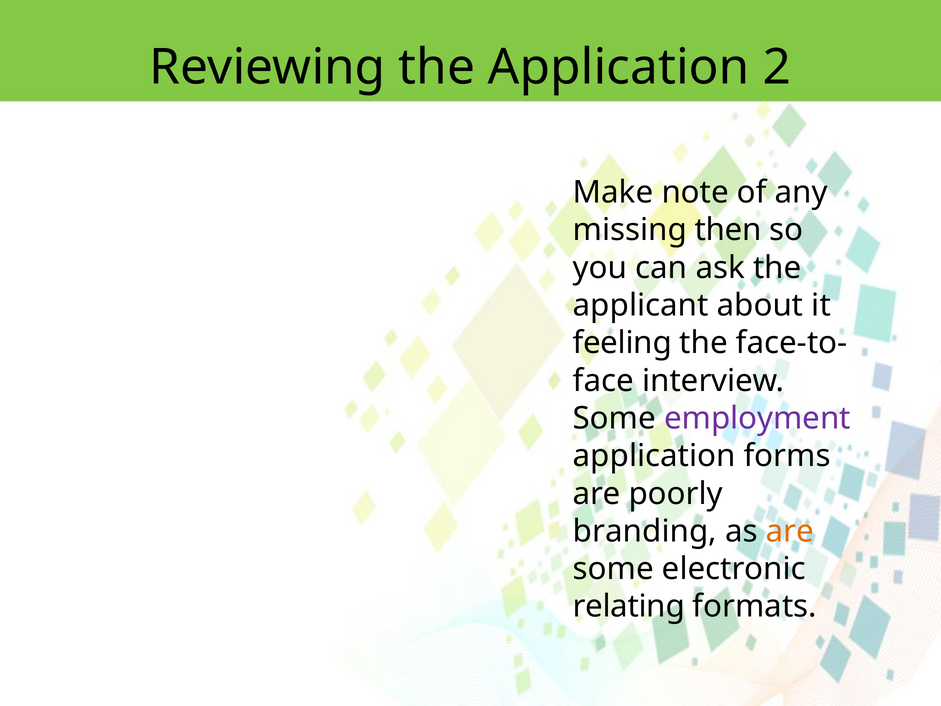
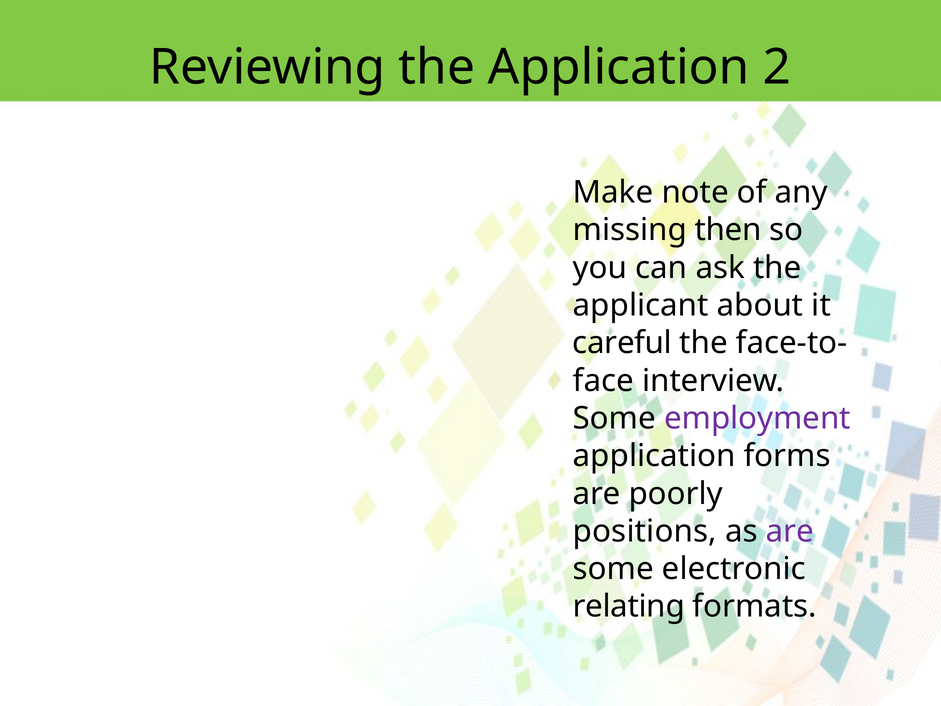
feeling: feeling -> careful (622, 343)
branding: branding -> positions (645, 531)
are colour: orange -> purple (790, 531)
